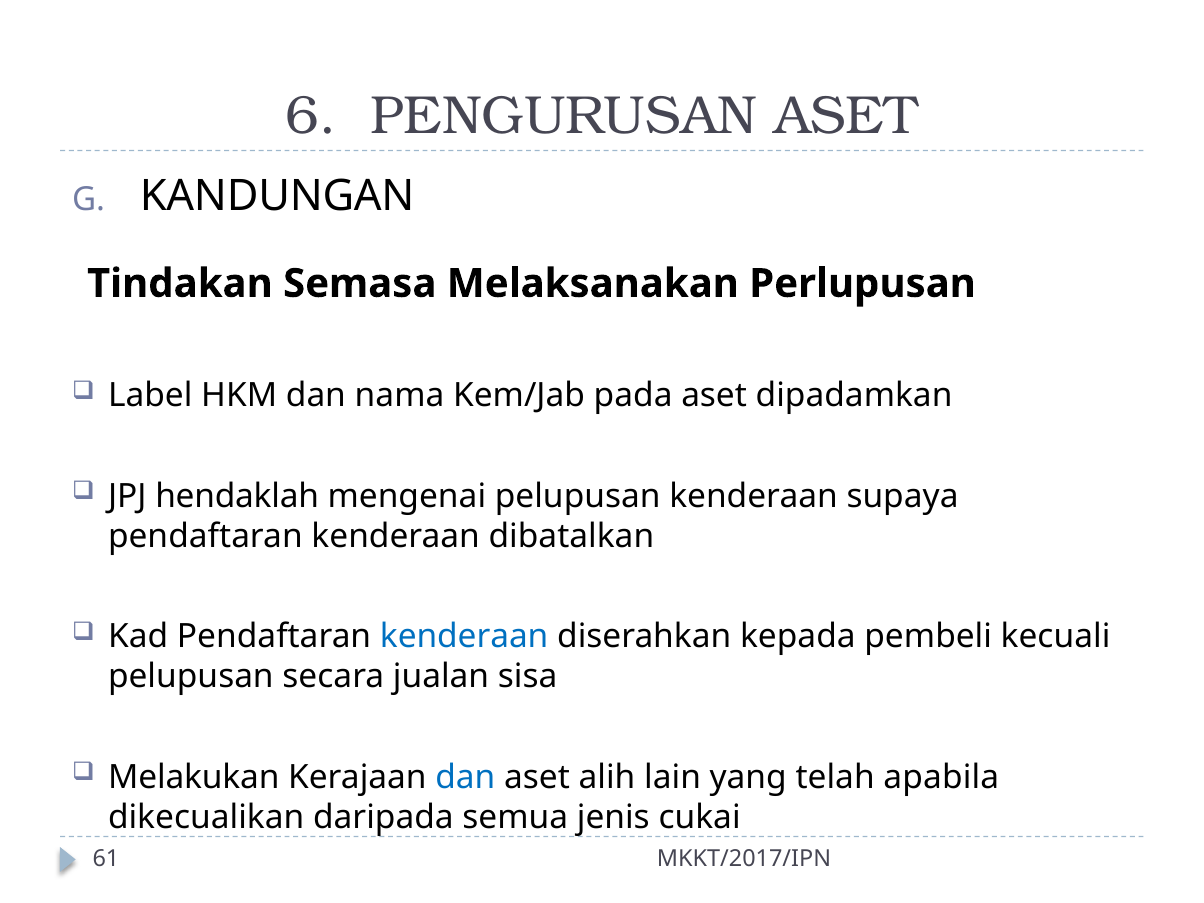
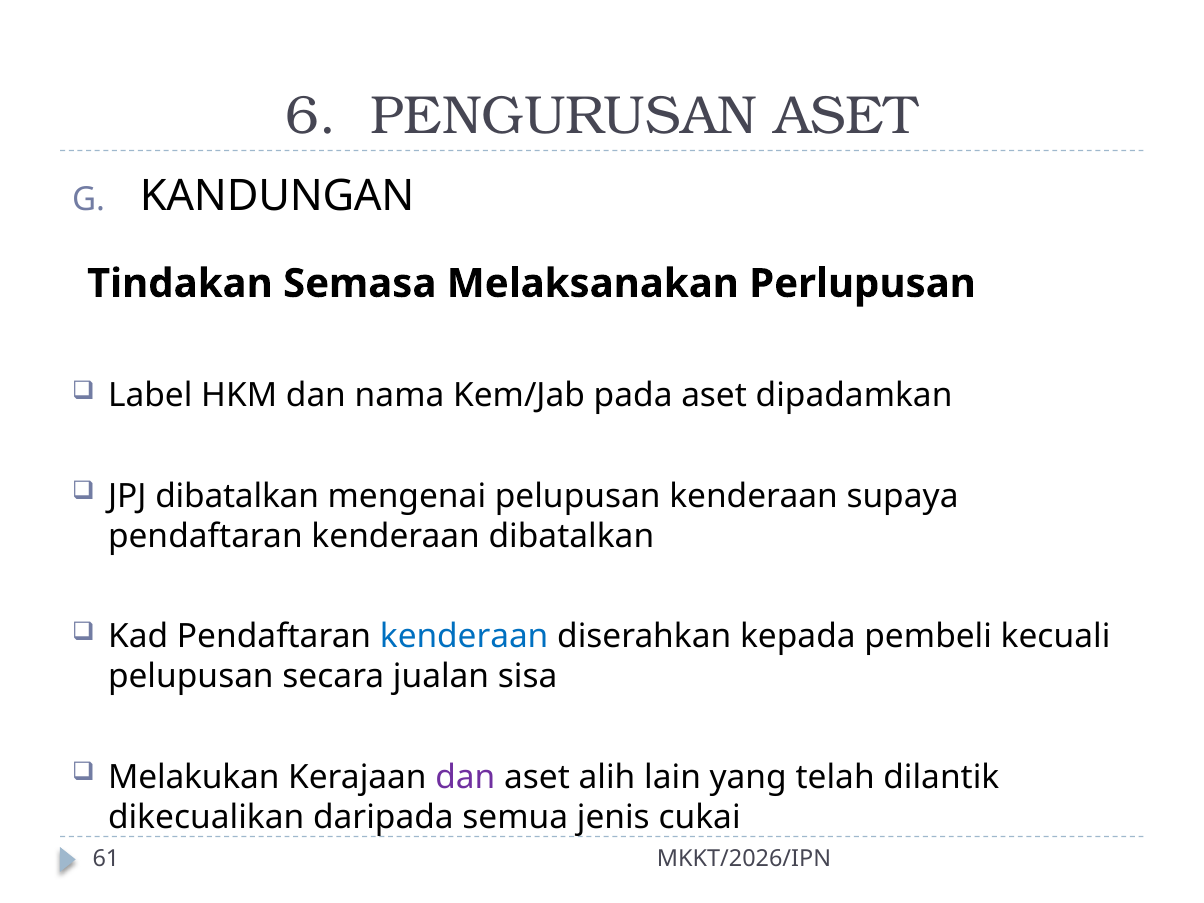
JPJ hendaklah: hendaklah -> dibatalkan (237, 496)
dan colour: blue -> purple (465, 777)
apabila: apabila -> dilantik (941, 777)
MKKT/2017/IPN: MKKT/2017/IPN -> MKKT/2026/IPN (744, 859)
